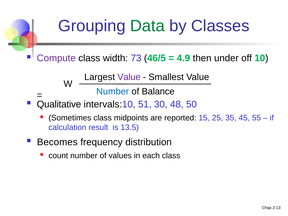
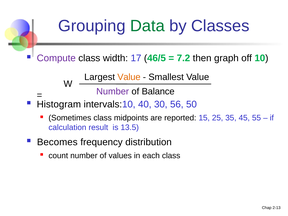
73: 73 -> 17 (136, 58)
4.9: 4.9 -> 7.2 (183, 58)
under: under -> graph (226, 58)
Value colour: purple -> orange (129, 77)
Number colour: blue -> purple (113, 91)
Qualitative: Qualitative -> Histogram (59, 104)
51: 51 -> 40 (145, 104)
48: 48 -> 56 (177, 104)
